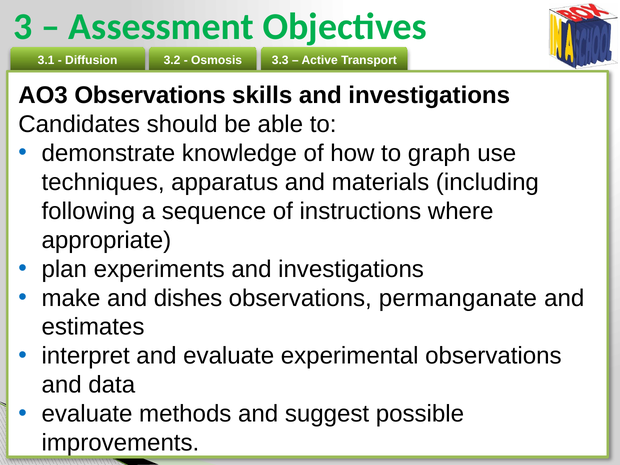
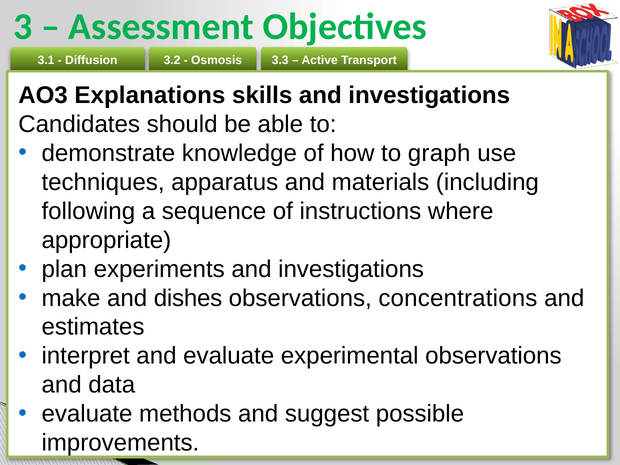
AO3 Observations: Observations -> Explanations (150, 95)
permanganate: permanganate -> concentrations (458, 298)
